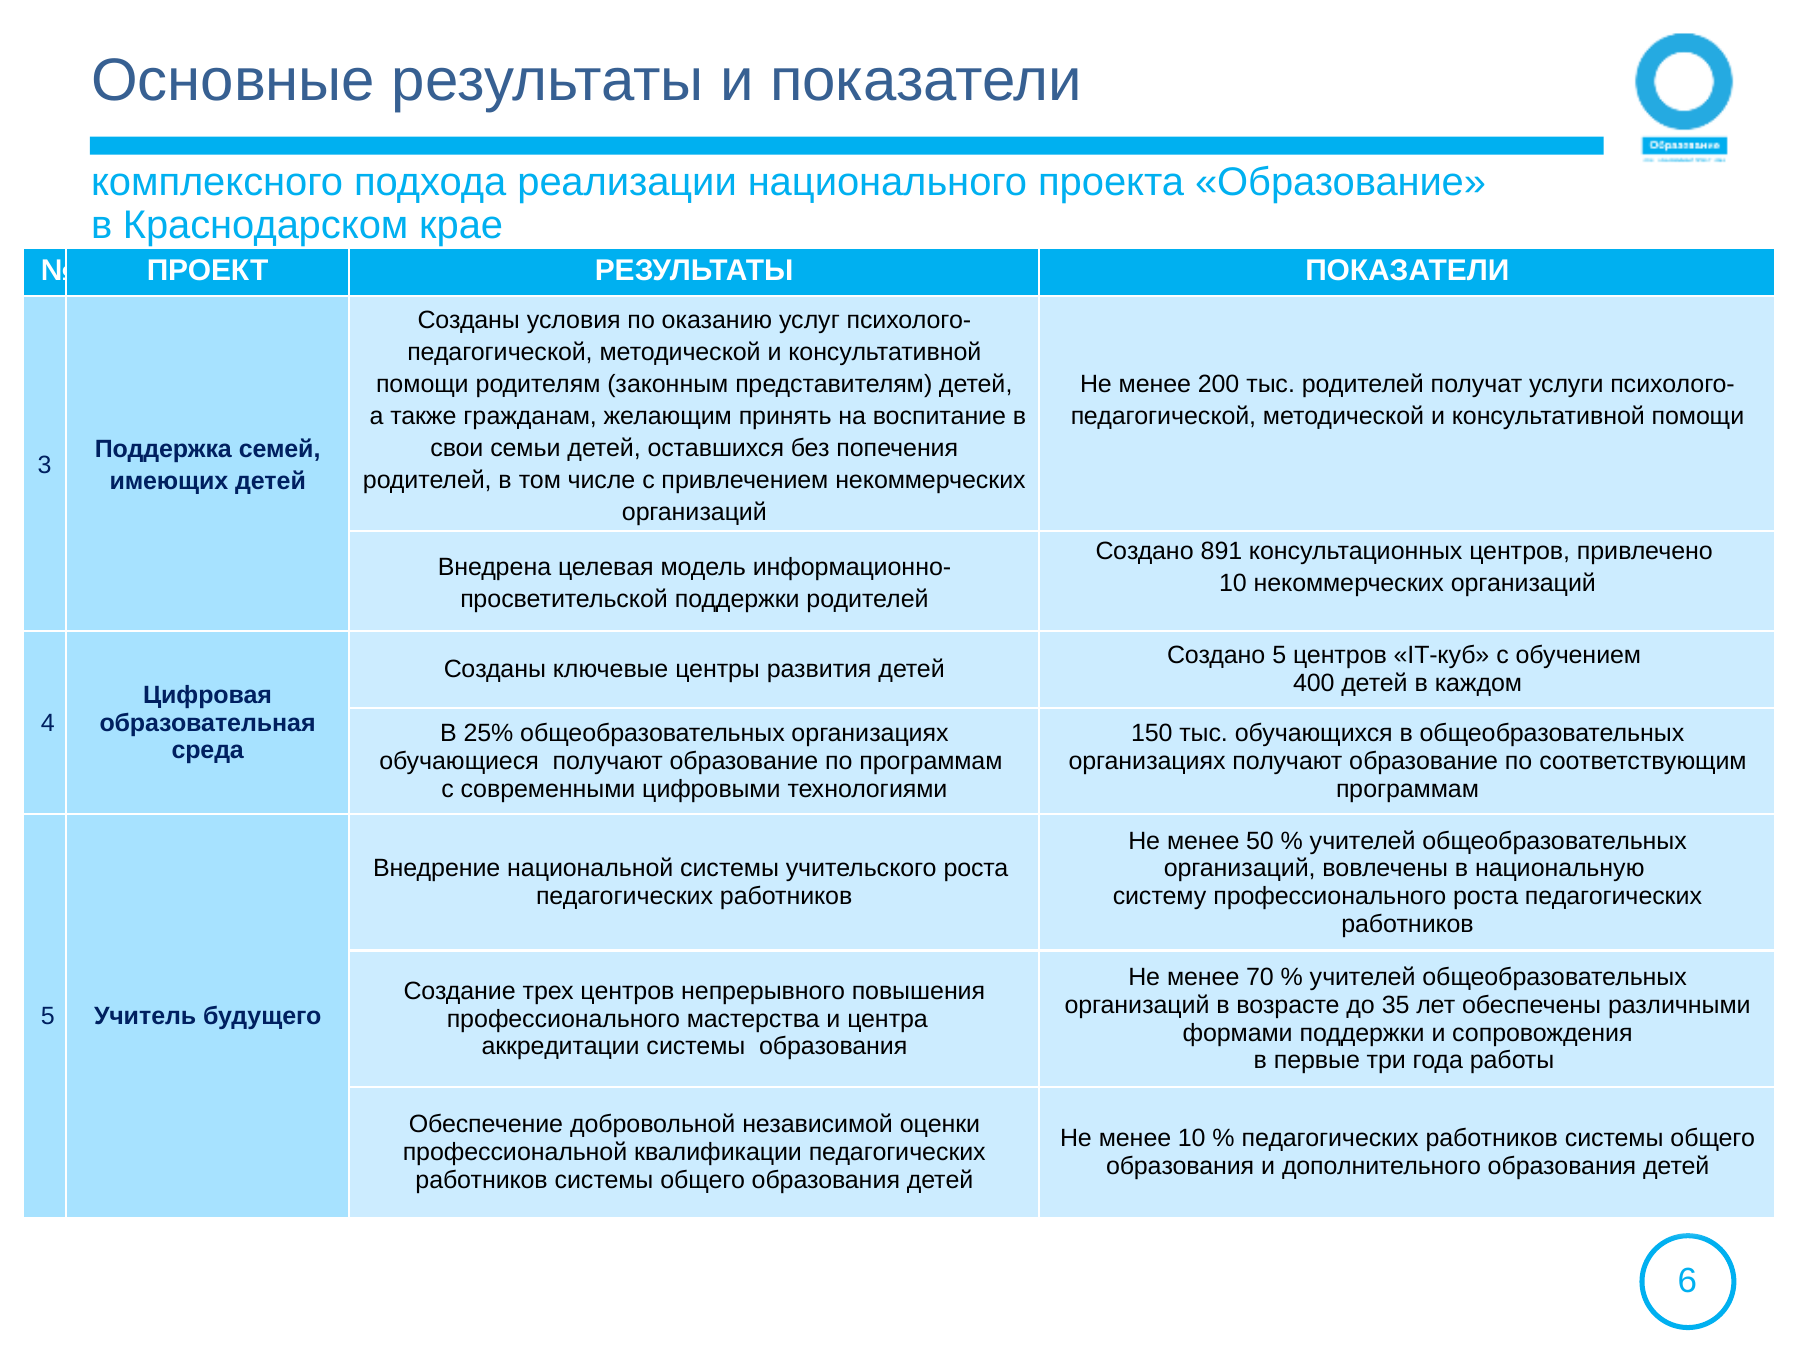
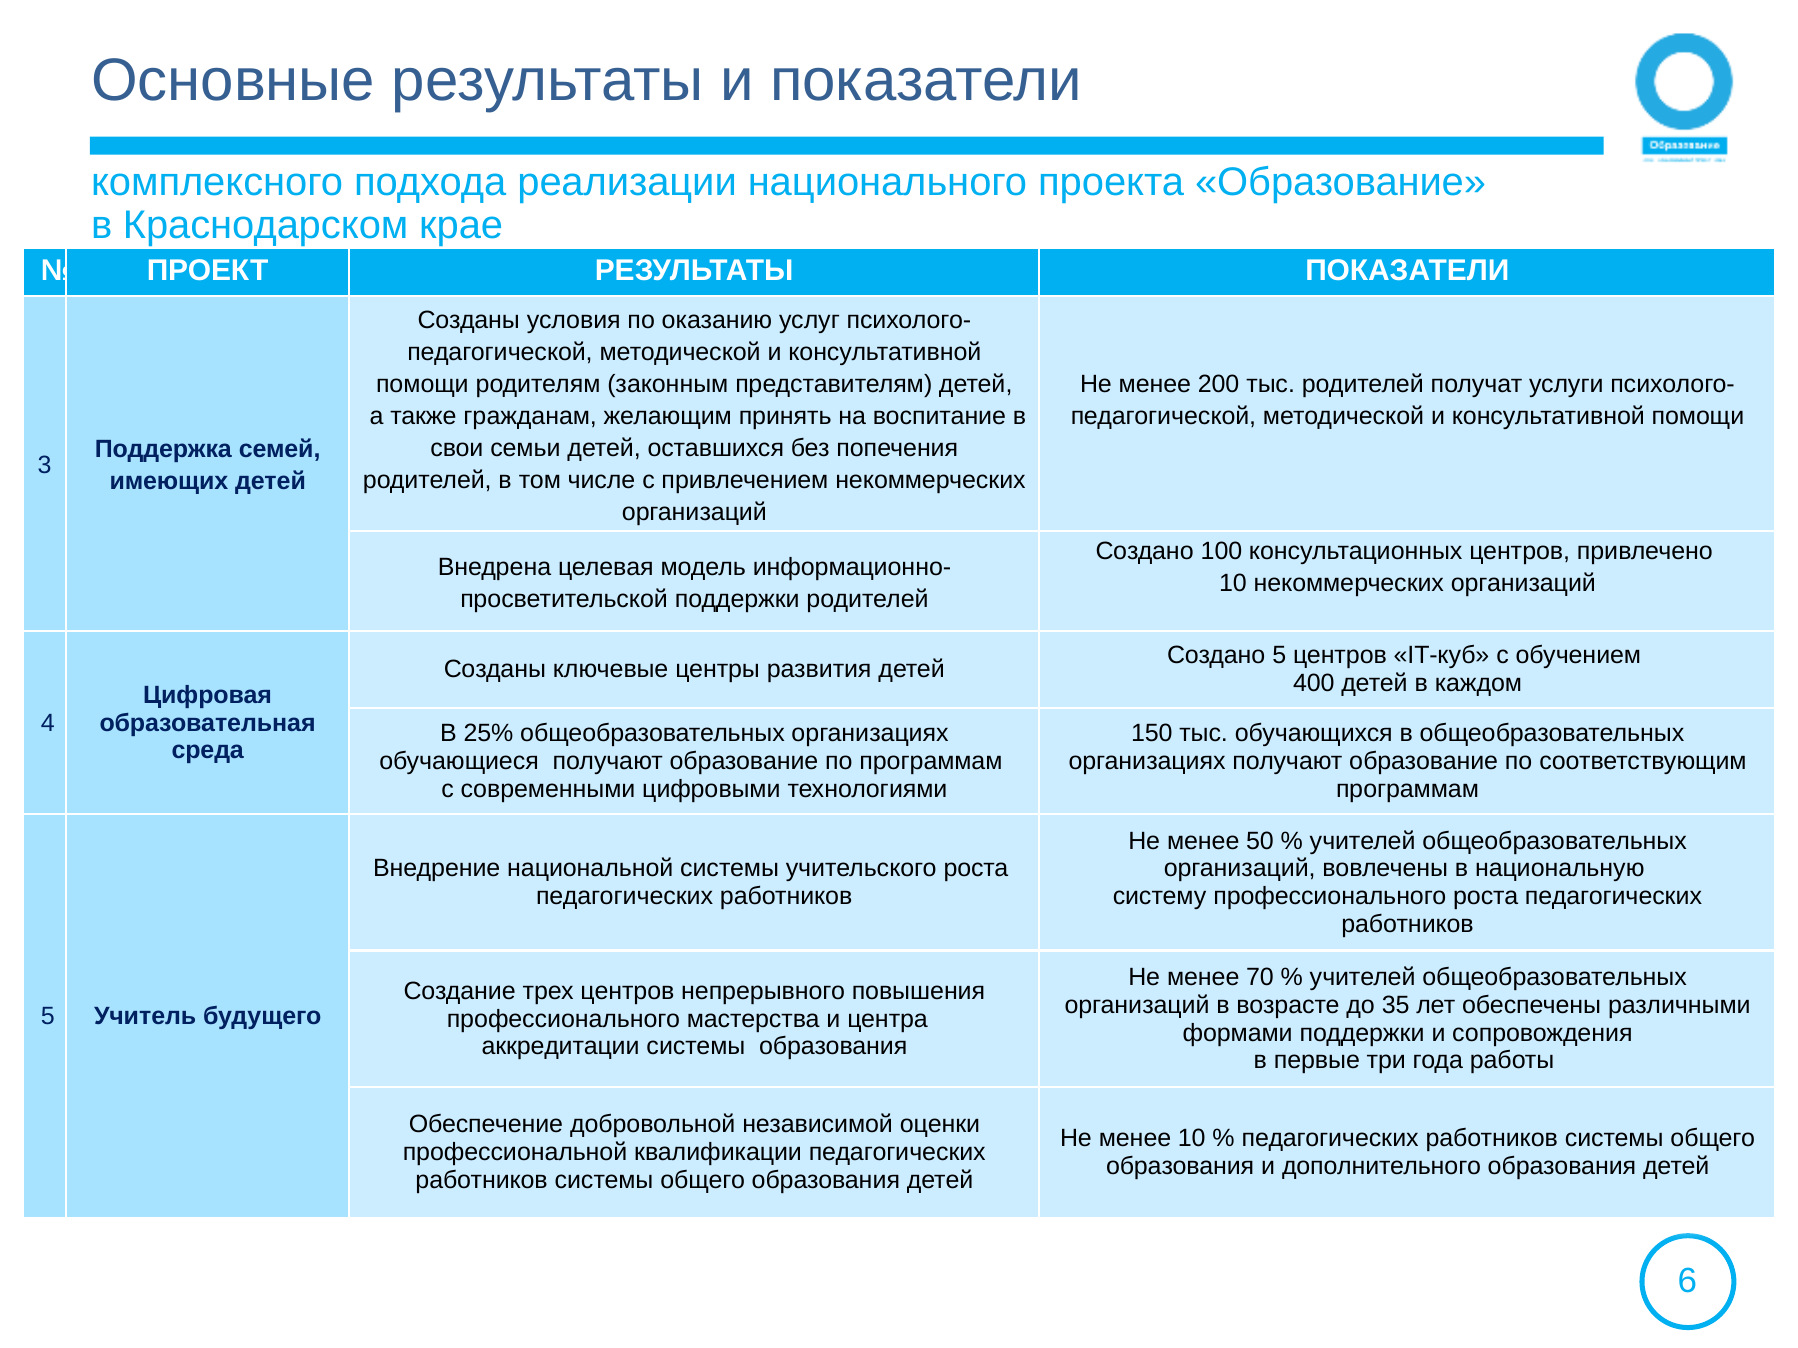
891: 891 -> 100 (1221, 552)
